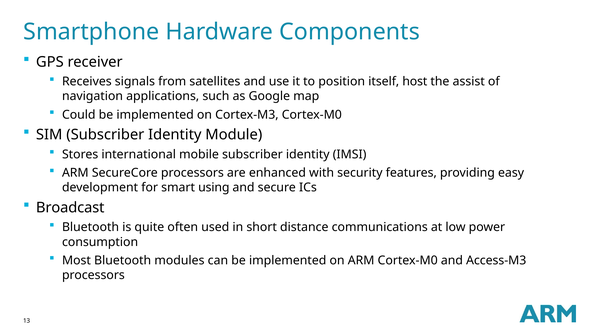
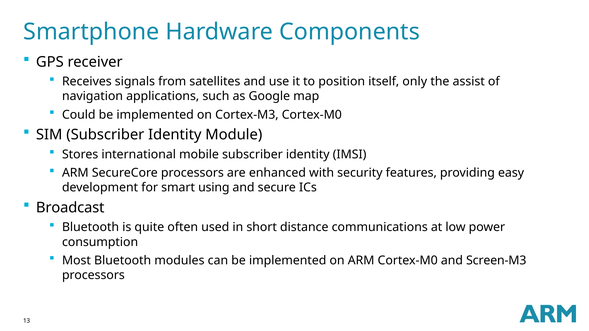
host: host -> only (415, 82)
Access-M3: Access-M3 -> Screen-M3 (496, 261)
